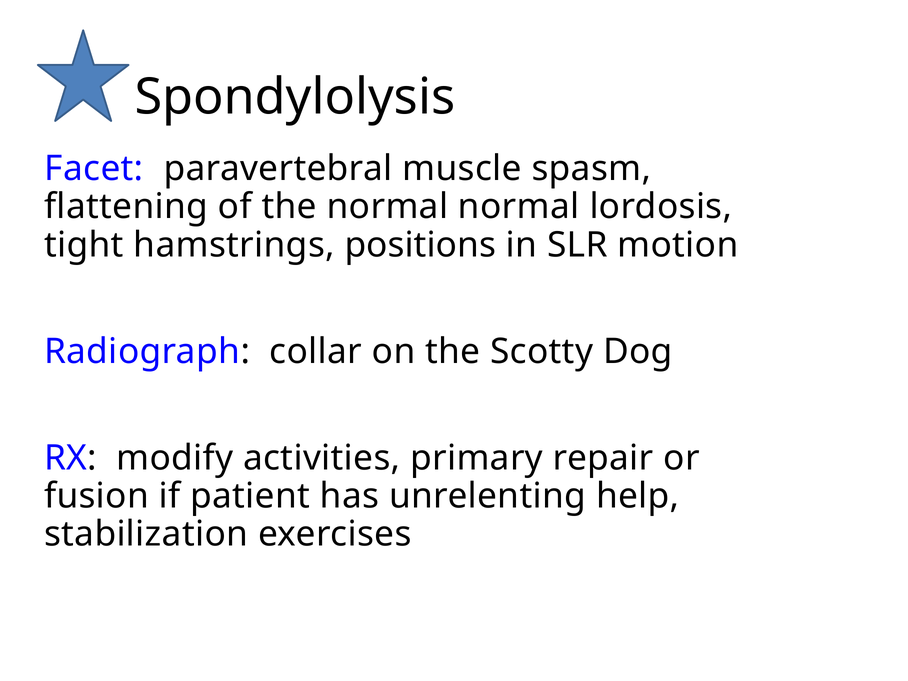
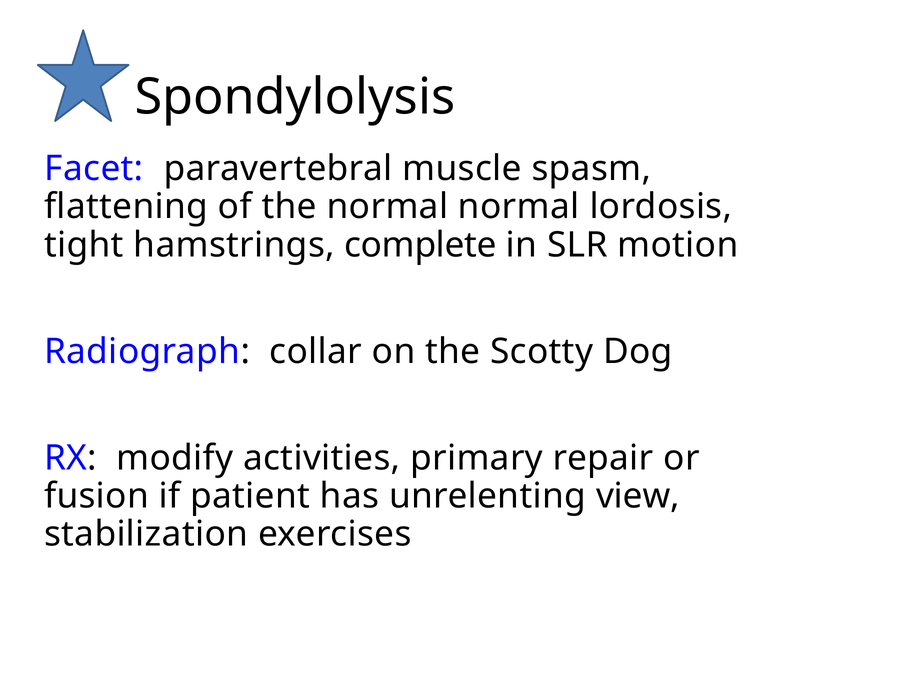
positions: positions -> complete (420, 245)
help: help -> view (638, 496)
